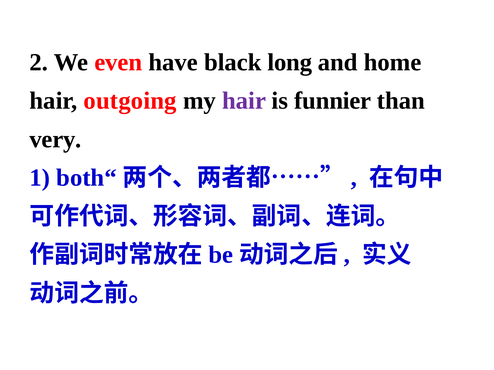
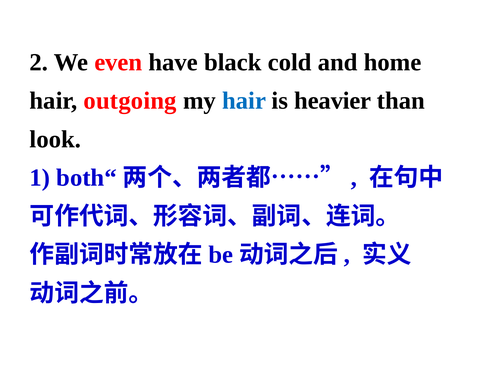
long: long -> cold (290, 62)
hair colour: purple -> blue (244, 101)
funnier: funnier -> heavier (333, 101)
very: very -> look (55, 140)
